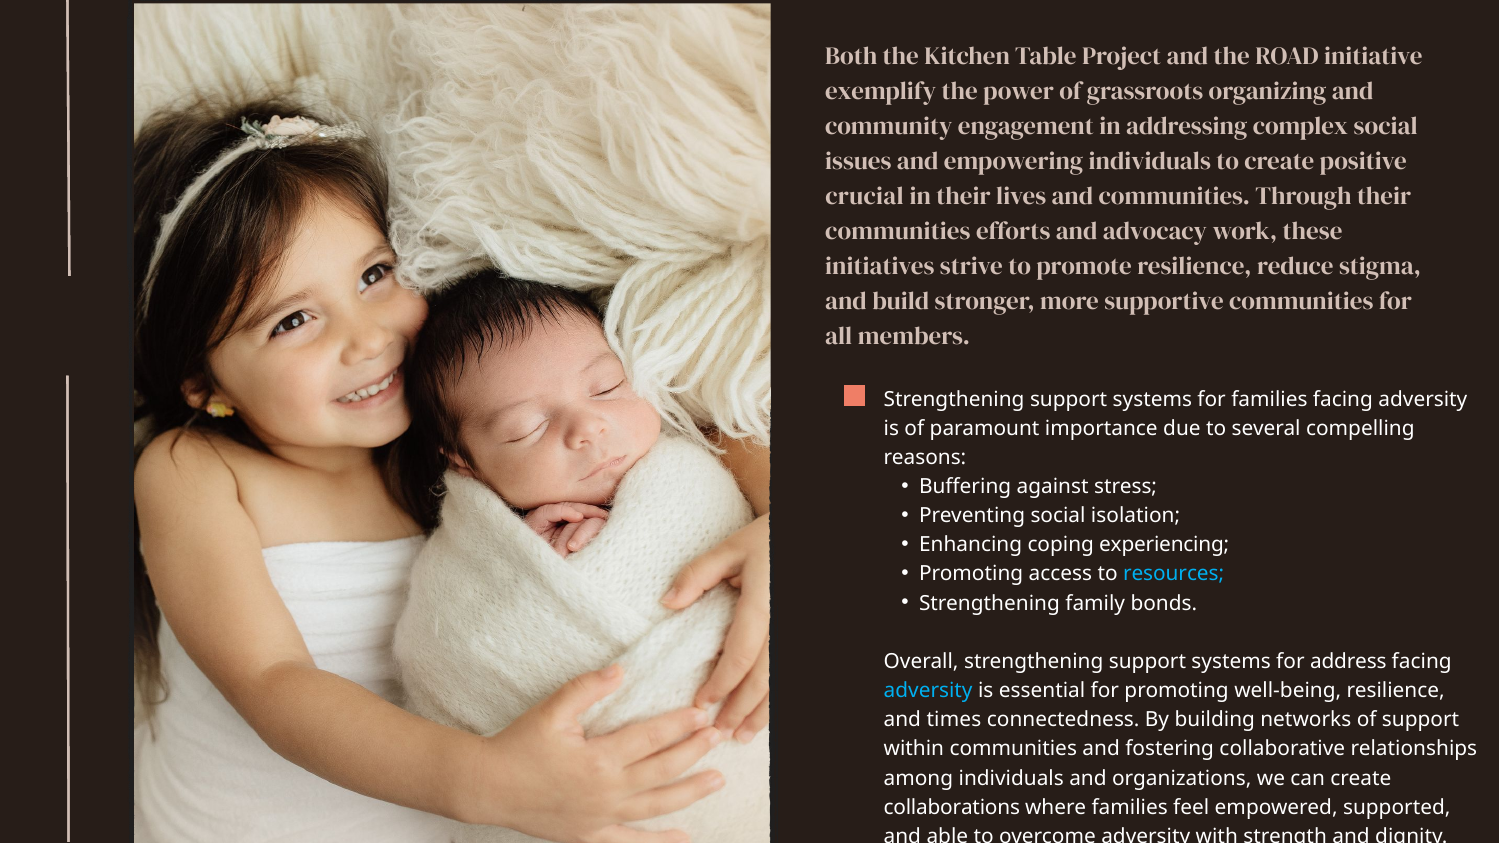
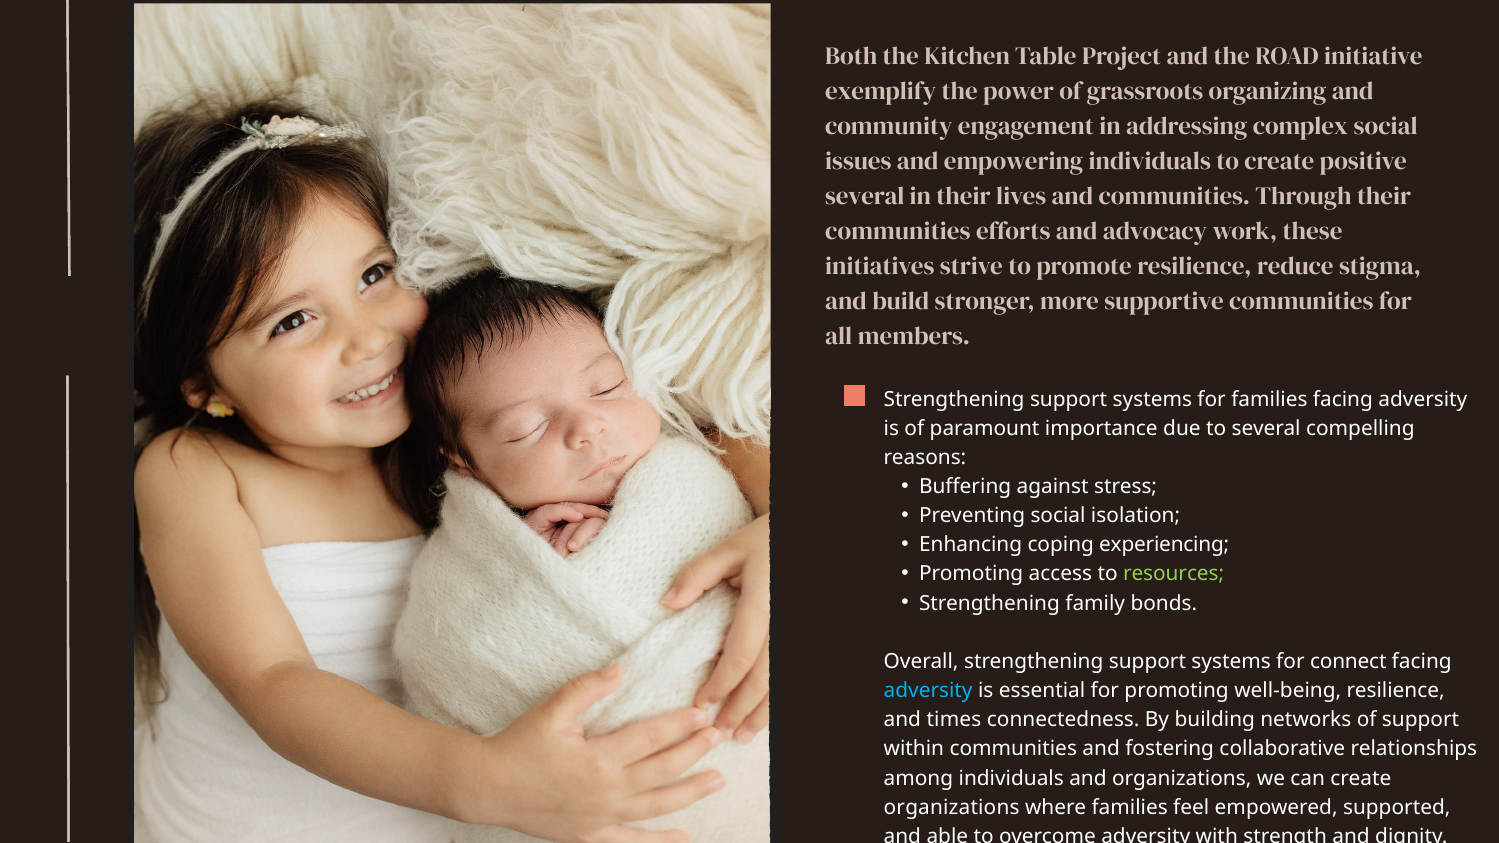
crucial: crucial -> several (865, 196)
resources colour: light blue -> light green (1174, 574)
address: address -> connect (1348, 662)
collaborations: collaborations -> organizations (952, 807)
